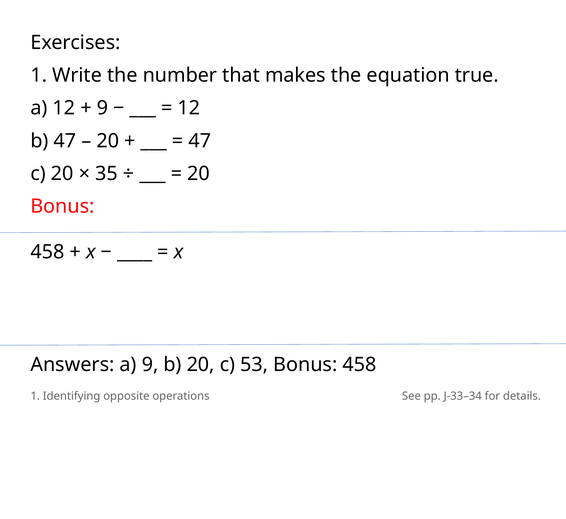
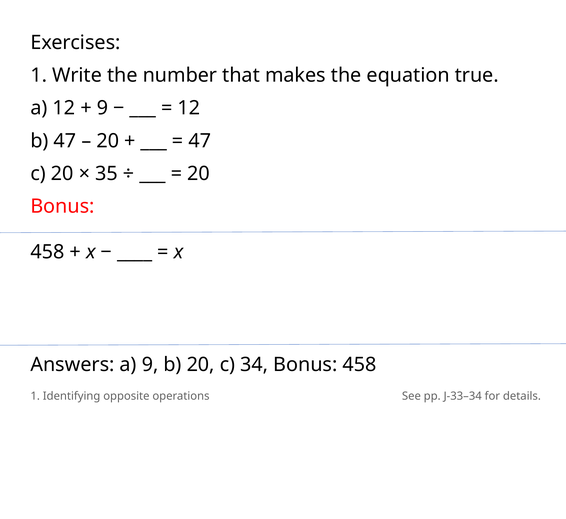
53: 53 -> 34 (254, 364)
